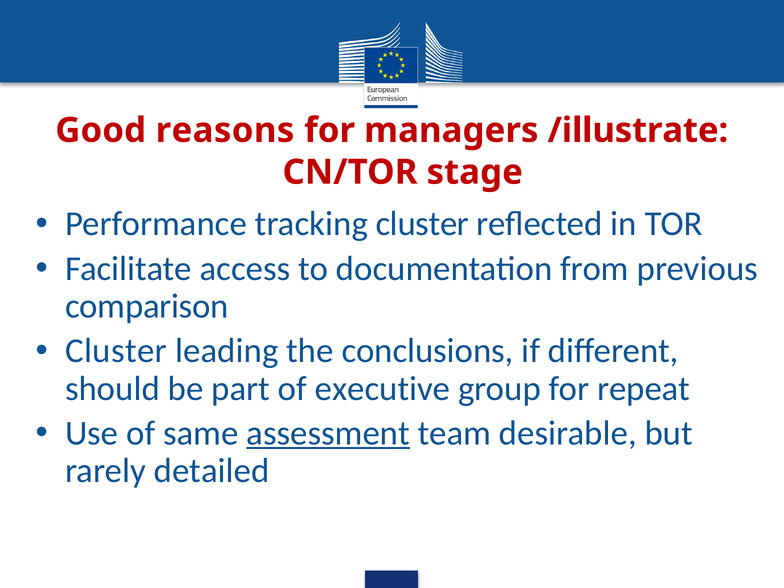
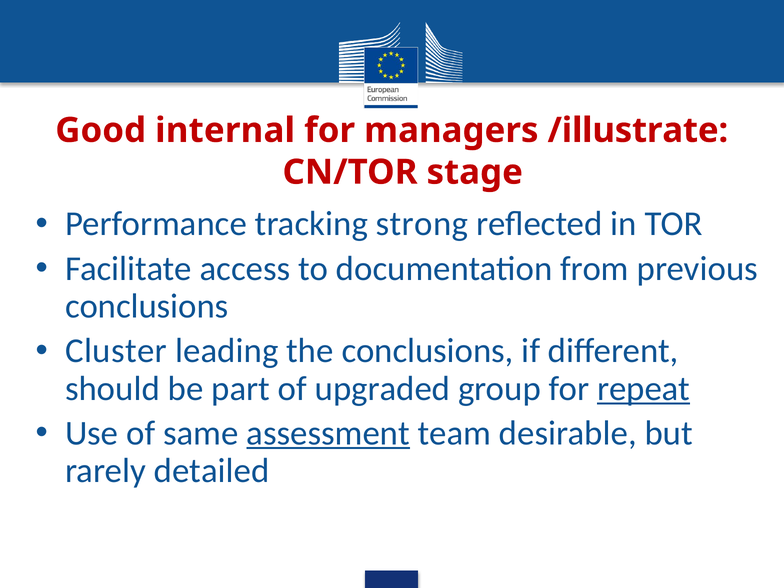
reasons: reasons -> internal (225, 130)
tracking cluster: cluster -> strong (422, 224)
comparison: comparison -> conclusions (147, 306)
executive: executive -> upgraded (383, 389)
repeat underline: none -> present (644, 389)
